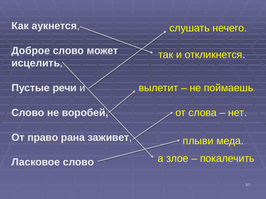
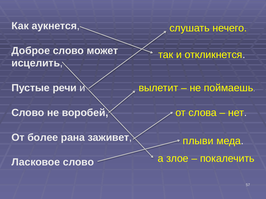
право: право -> более (43, 138)
